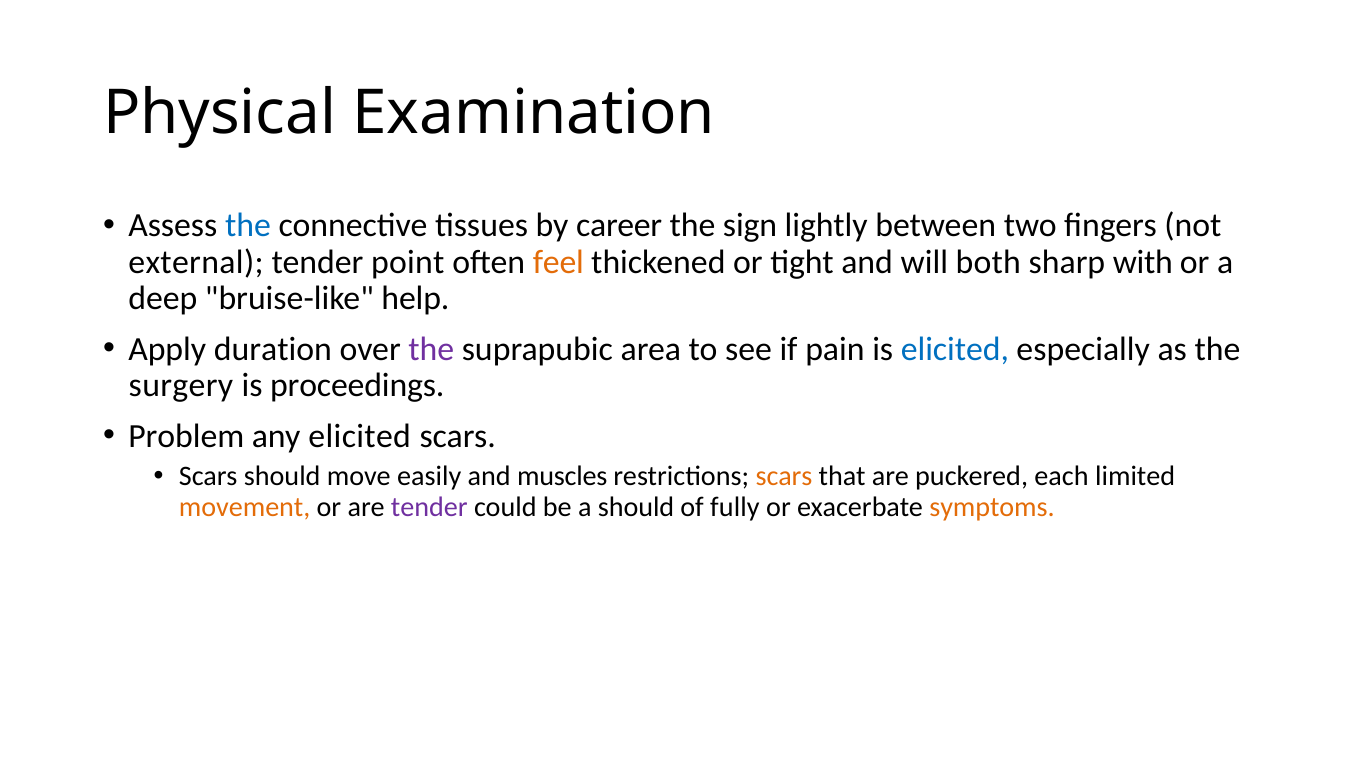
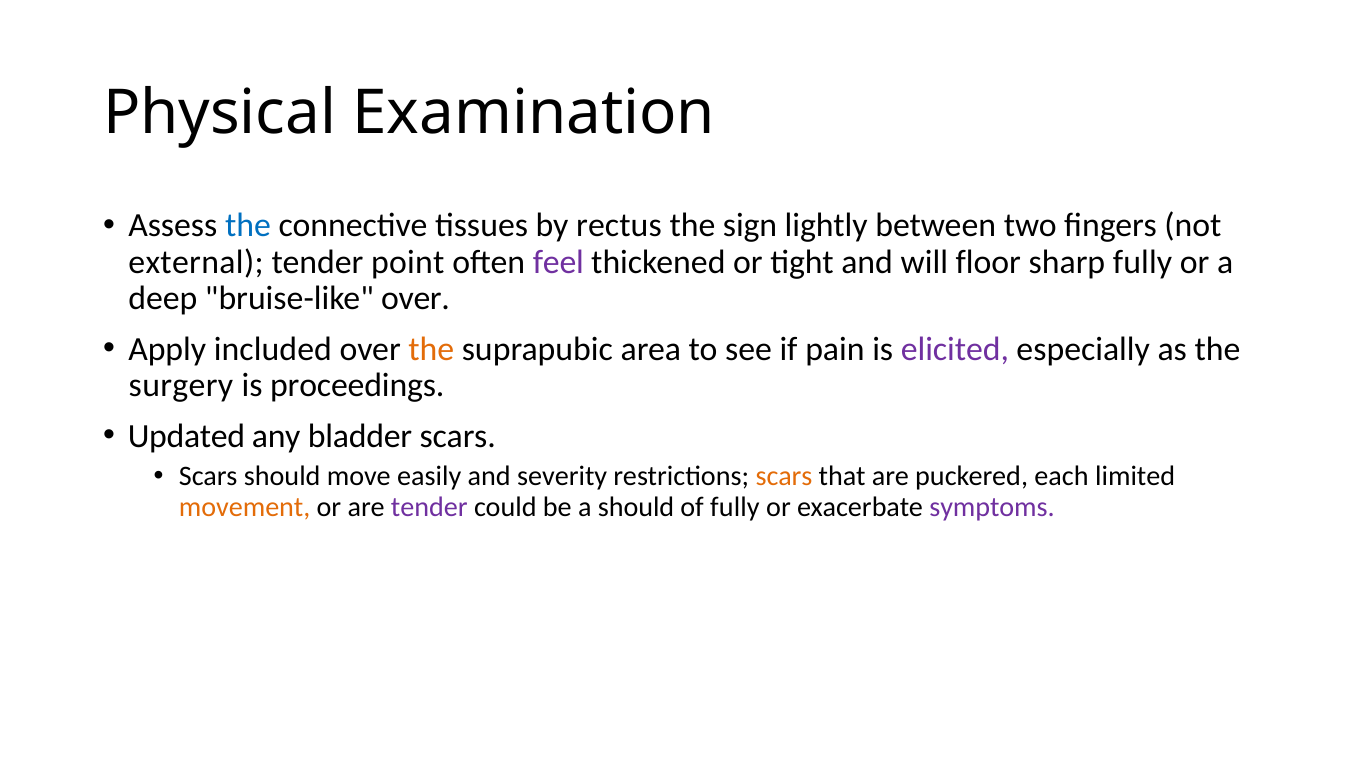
career: career -> rectus (619, 225)
feel colour: orange -> purple (558, 262)
both: both -> floor (988, 262)
sharp with: with -> fully (1143, 262)
bruise-like help: help -> over (416, 298)
duration: duration -> included (273, 349)
the colour: purple -> orange (431, 349)
elicited colour: blue -> purple (955, 349)
Problem: Problem -> Updated (186, 436)
any elicited: elicited -> bladder (360, 436)
muscles: muscles -> severity (562, 476)
symptoms colour: orange -> purple (992, 507)
